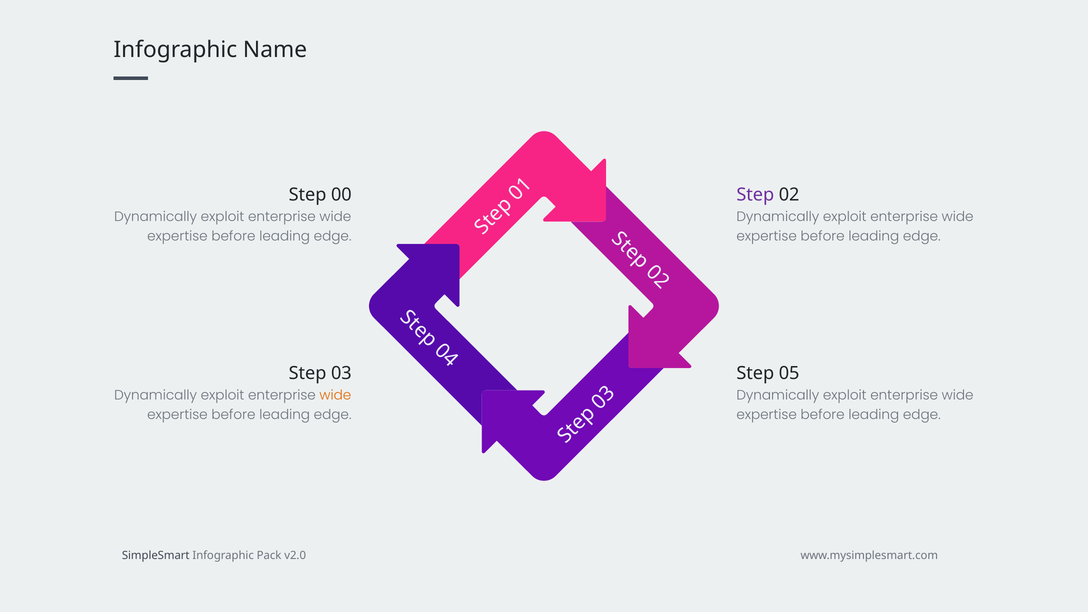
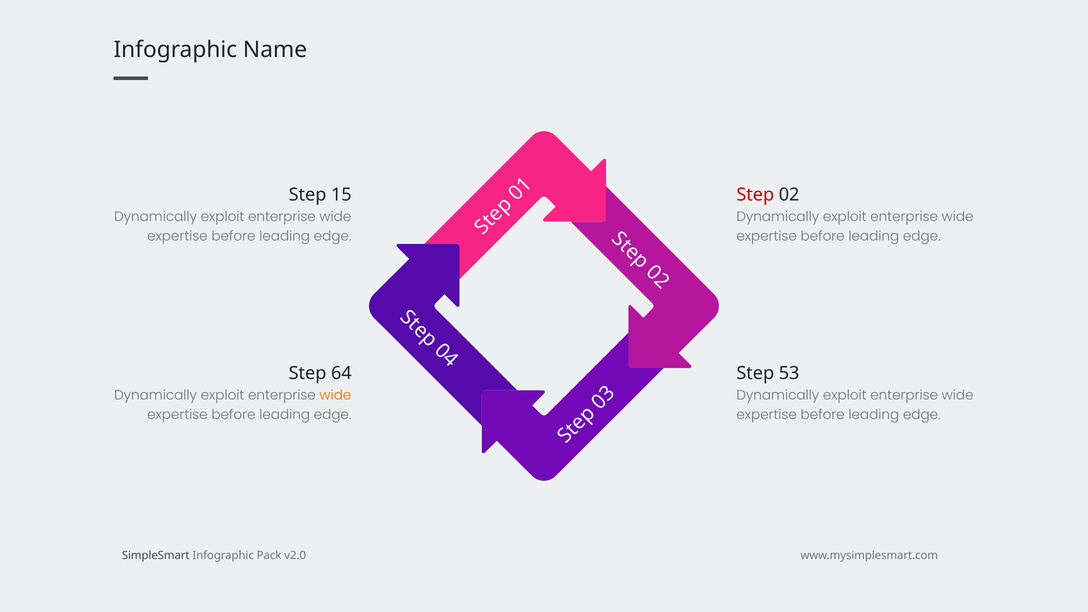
00: 00 -> 15 (341, 195)
Step colour: purple -> red (755, 195)
03: 03 -> 64 (341, 373)
05: 05 -> 53 (789, 373)
